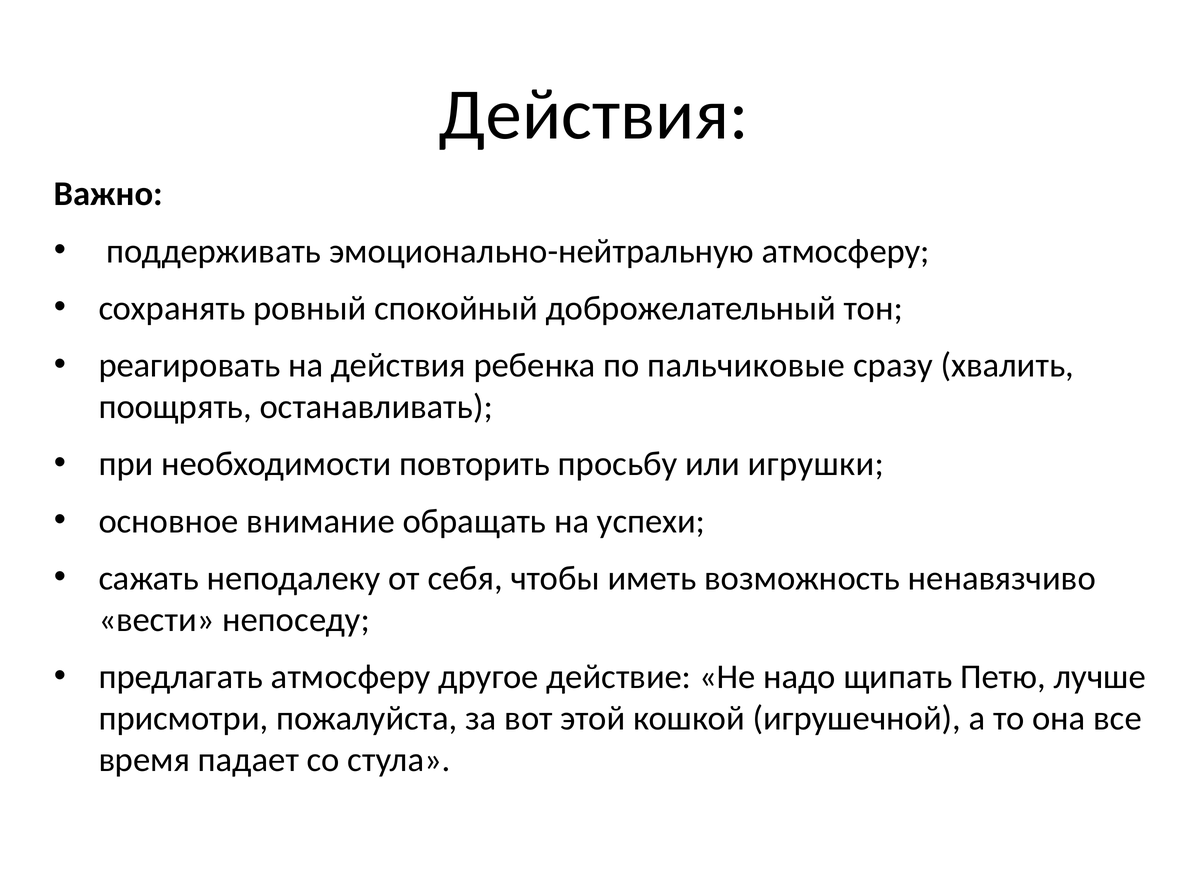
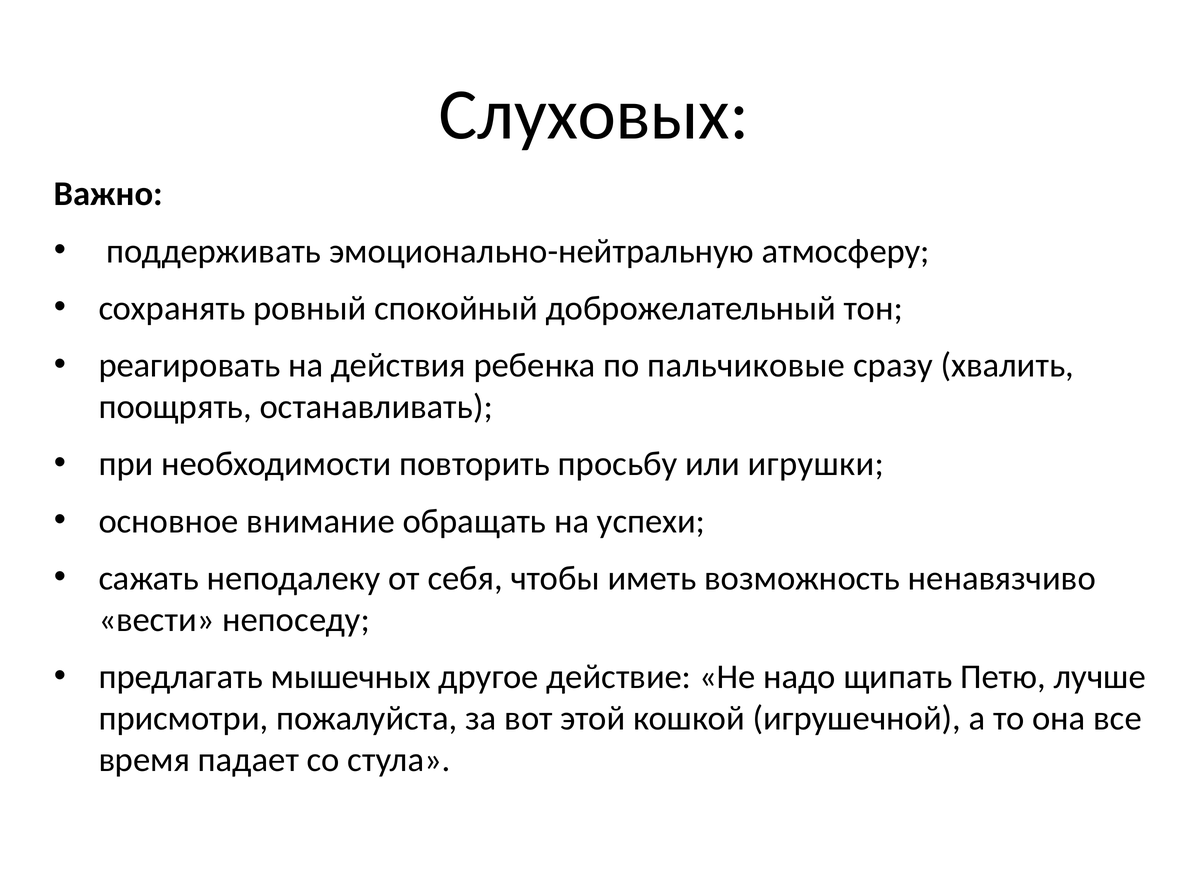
Действия: Действия -> Слуховых (594, 115)
предлагать атмосферу: атмосферу -> мышечных (351, 677)
